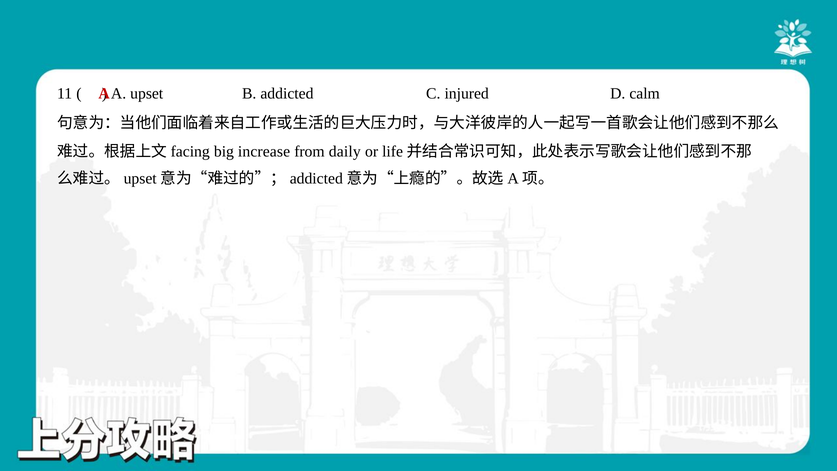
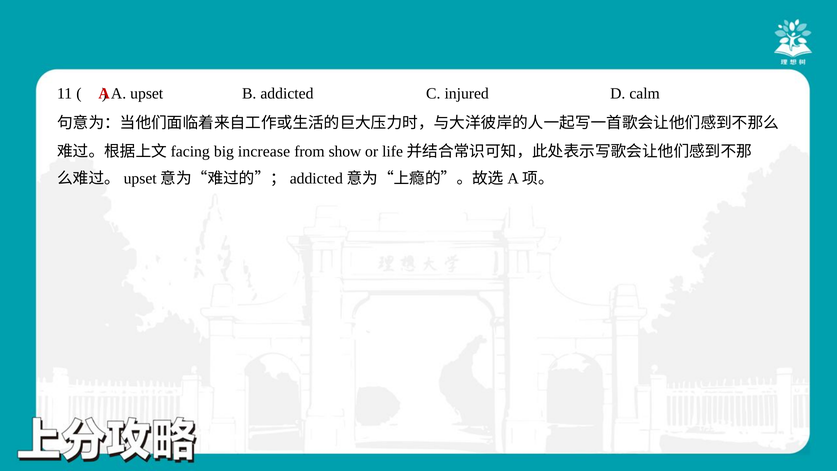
daily: daily -> show (345, 152)
